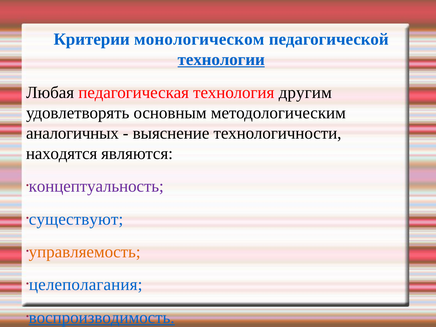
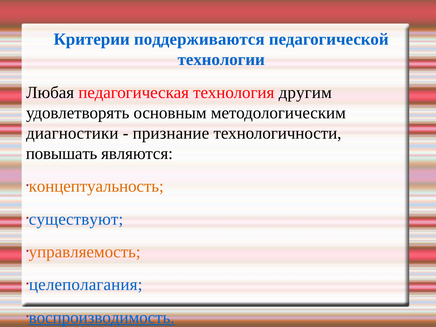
монологическом: монологическом -> поддерживаются (199, 39)
технологии underline: present -> none (221, 60)
аналогичных: аналогичных -> диагностики (72, 133)
выяснение: выяснение -> признание (171, 133)
находятся: находятся -> повышать (62, 153)
концептуальность colour: purple -> orange (96, 186)
